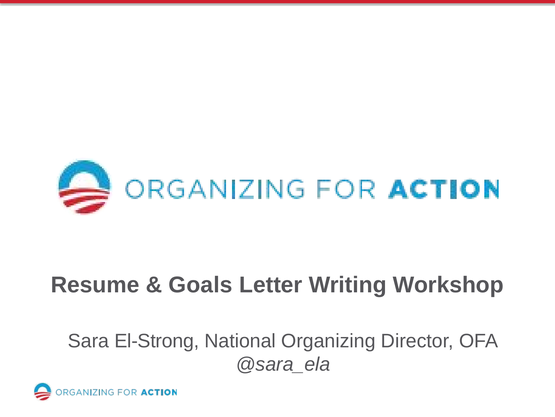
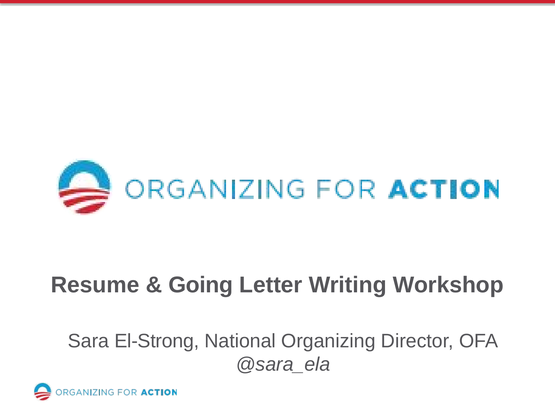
Goals: Goals -> Going (201, 285)
